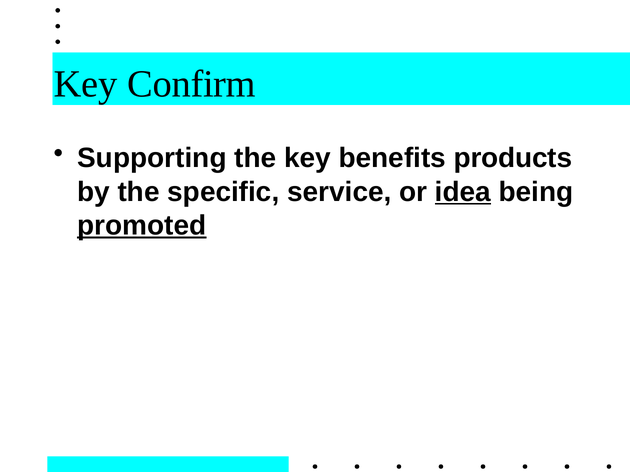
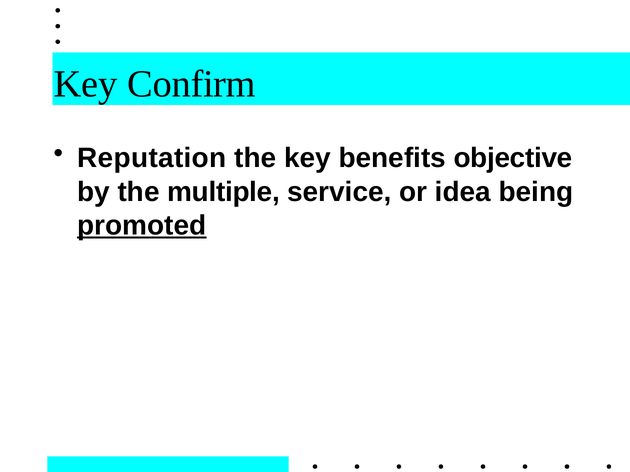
Supporting: Supporting -> Reputation (152, 158)
products: products -> objective (513, 158)
specific: specific -> multiple (223, 192)
idea underline: present -> none (463, 192)
